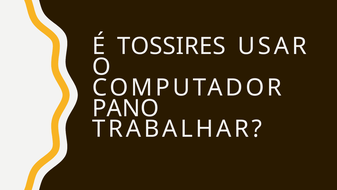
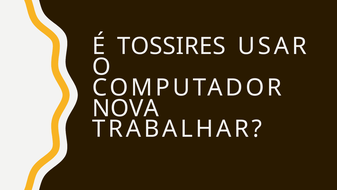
PANO: PANO -> NOVA (126, 108)
